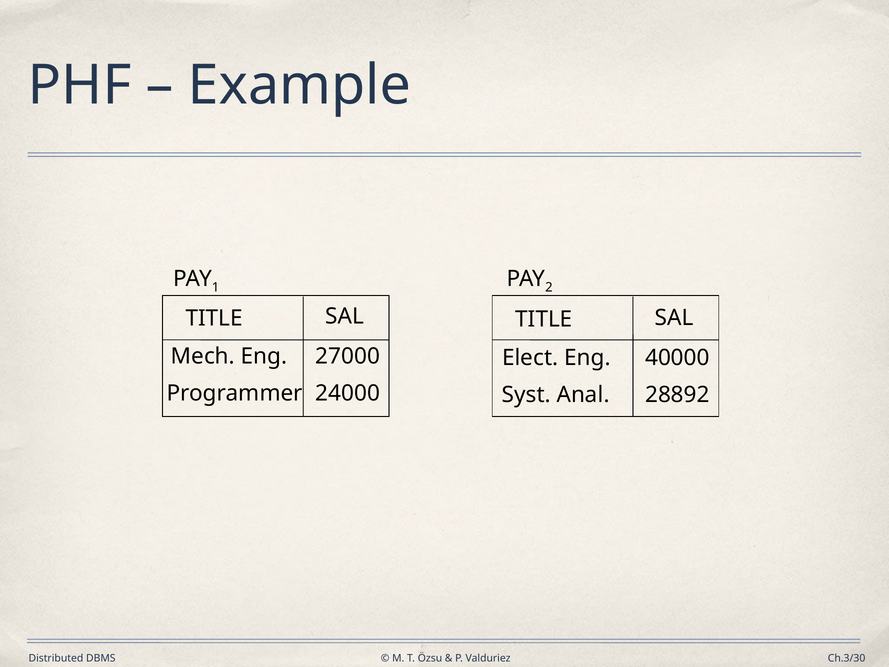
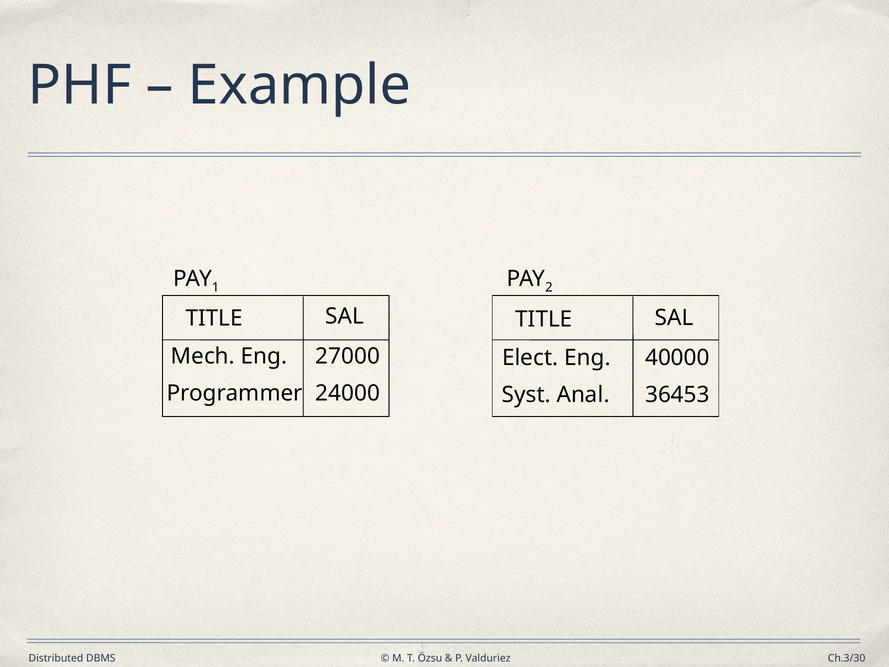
28892: 28892 -> 36453 (677, 395)
